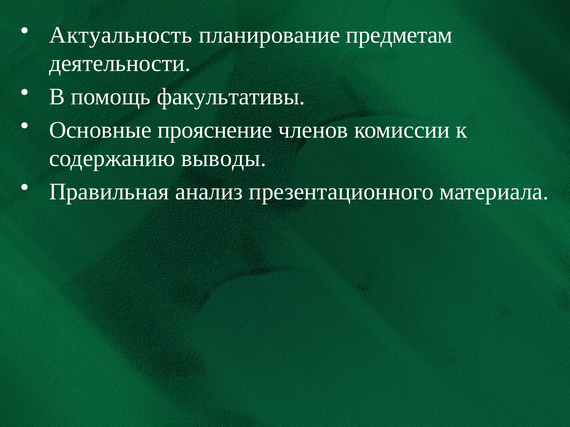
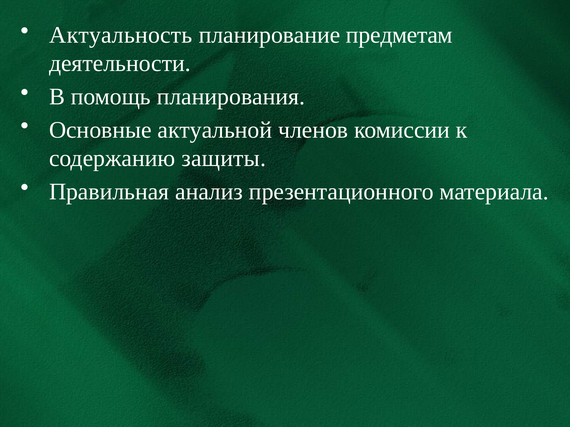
факультативы: факультативы -> планирования (231, 97)
прояснение: прояснение -> актуальной (215, 130)
выводы: выводы -> защиты (224, 158)
